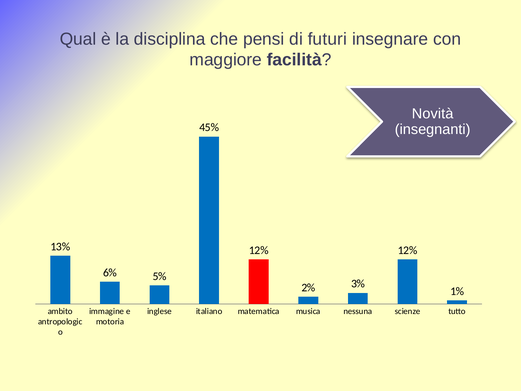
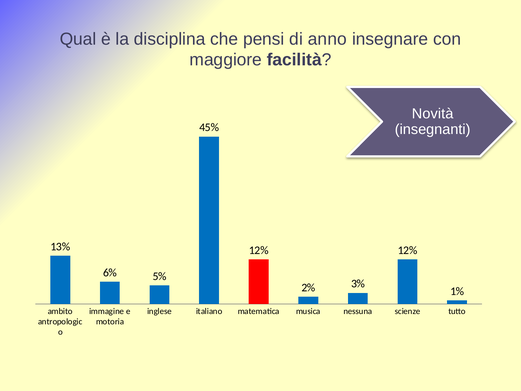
futuri: futuri -> anno (327, 39)
